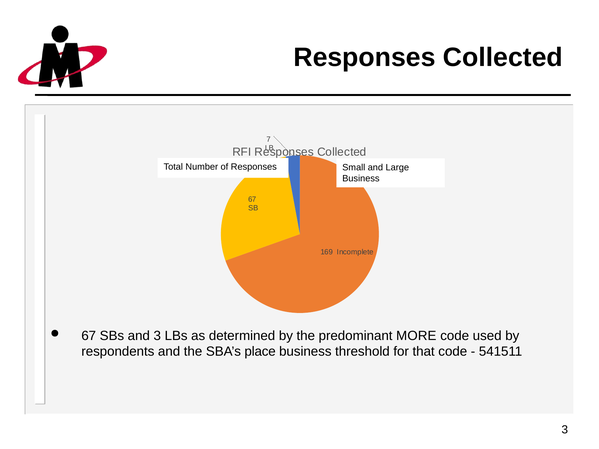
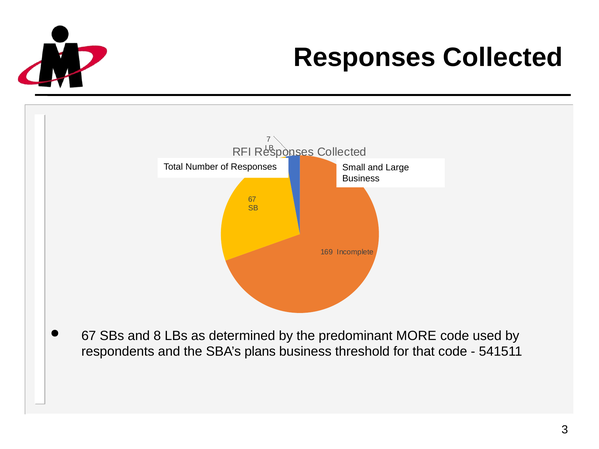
and 3: 3 -> 8 (157, 336)
place: place -> plans (260, 352)
